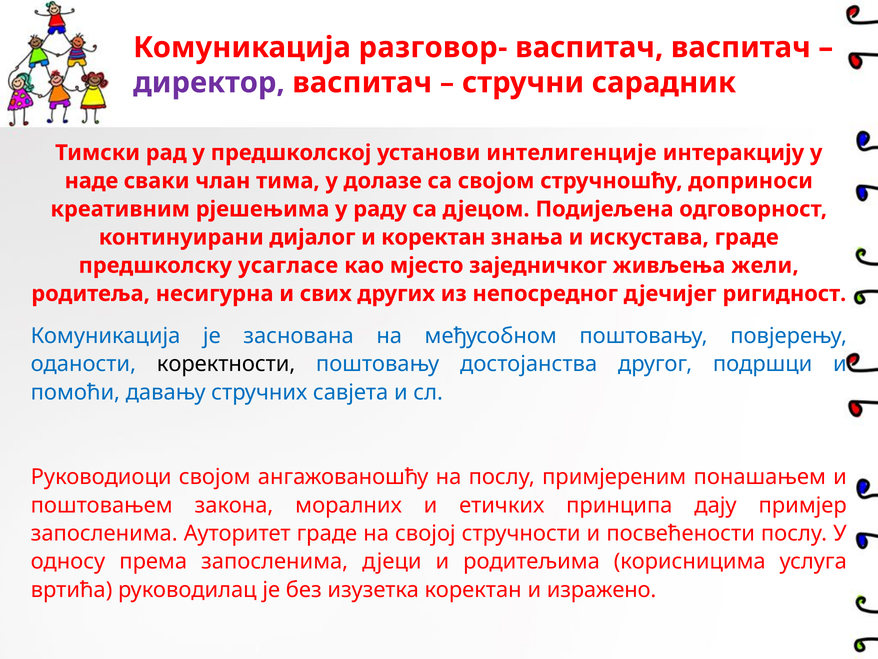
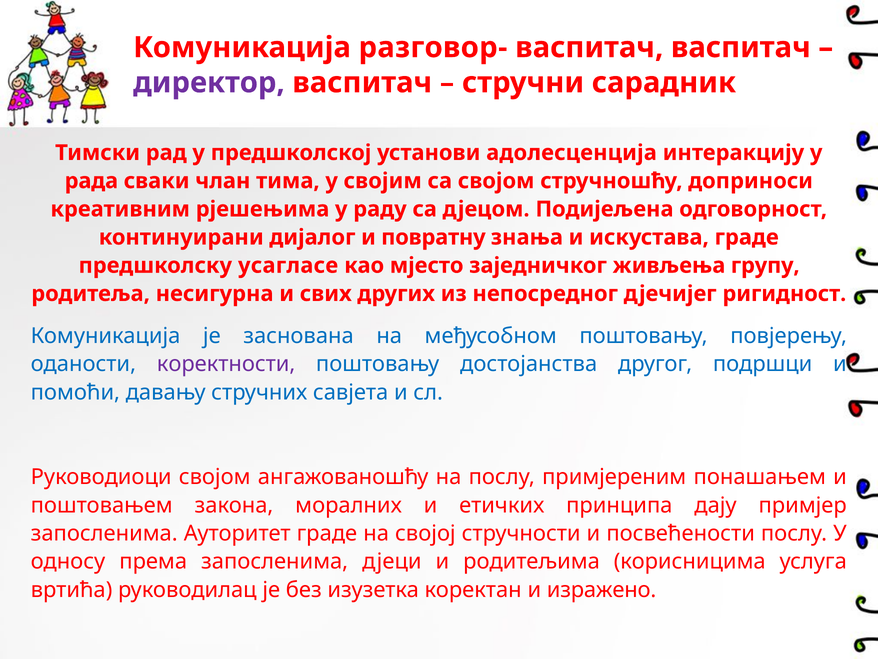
интелигенције: интелигенције -> адолесценција (571, 153)
наде: наде -> рада (91, 181)
долазе: долазе -> својим (383, 181)
и коректан: коректан -> повратну (433, 237)
жели: жели -> групу (765, 265)
коректности colour: black -> purple (226, 364)
